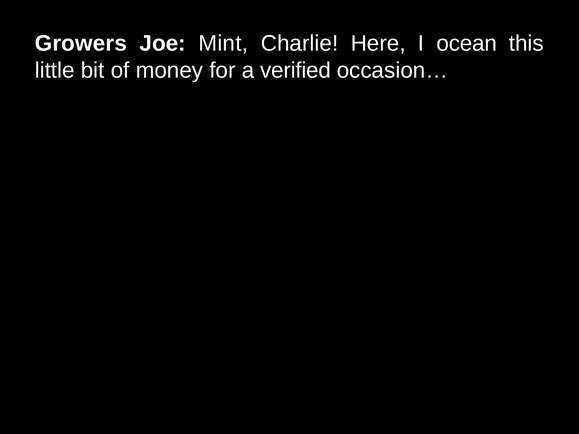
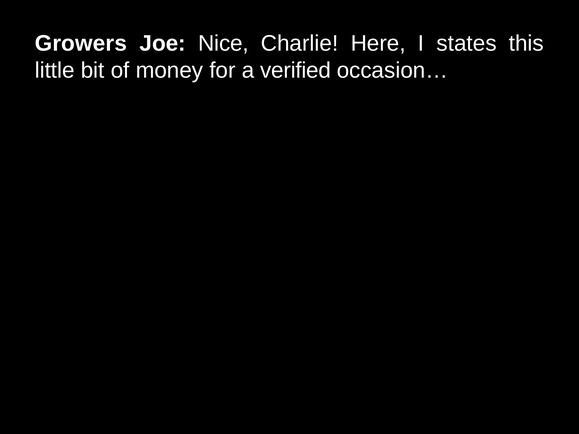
Mint: Mint -> Nice (223, 44)
ocean: ocean -> states (467, 44)
